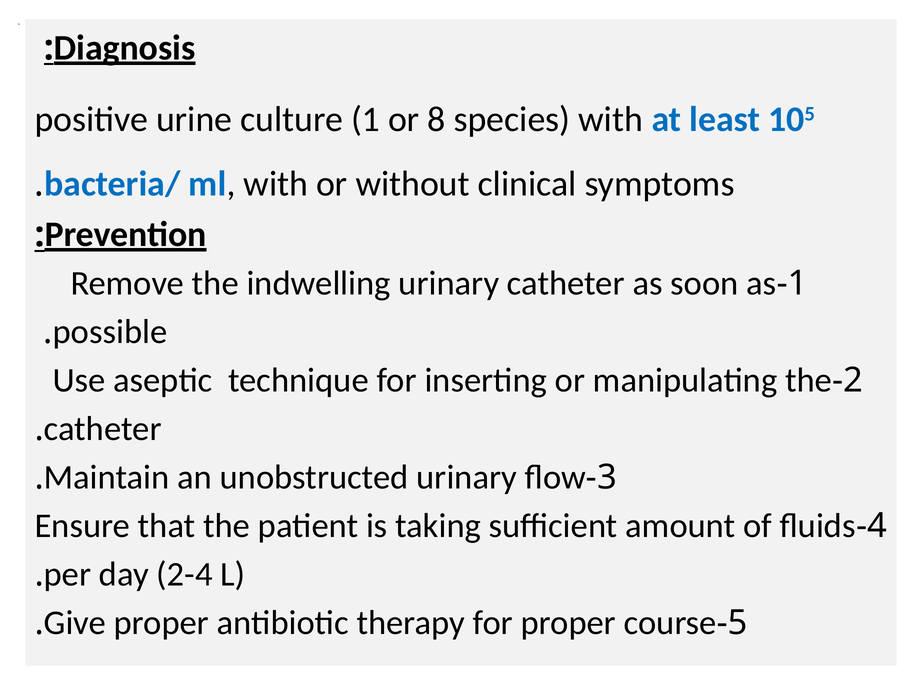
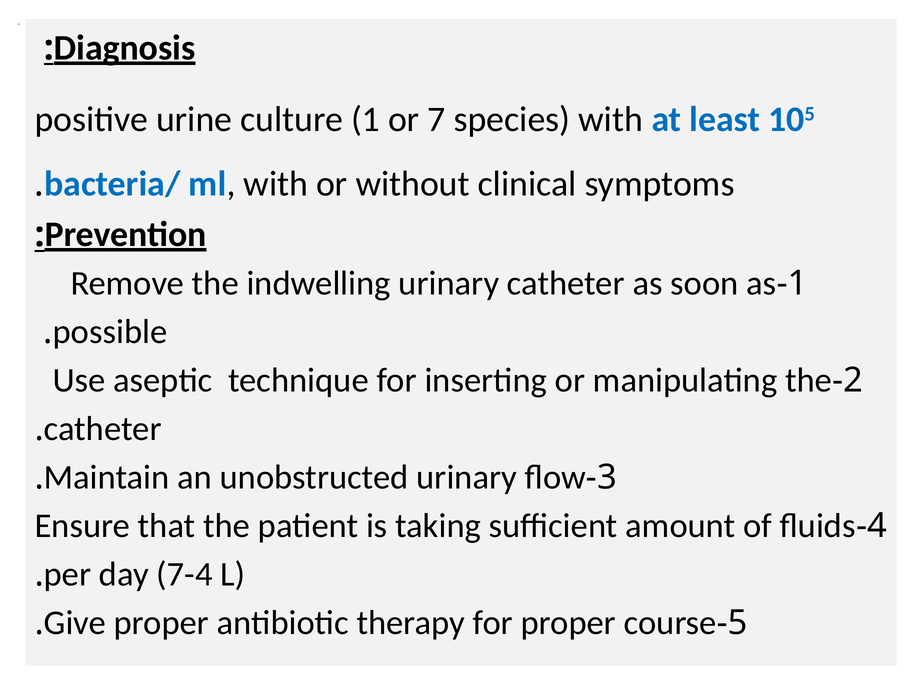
8: 8 -> 7 (437, 119)
2-4: 2-4 -> 7-4 (185, 574)
